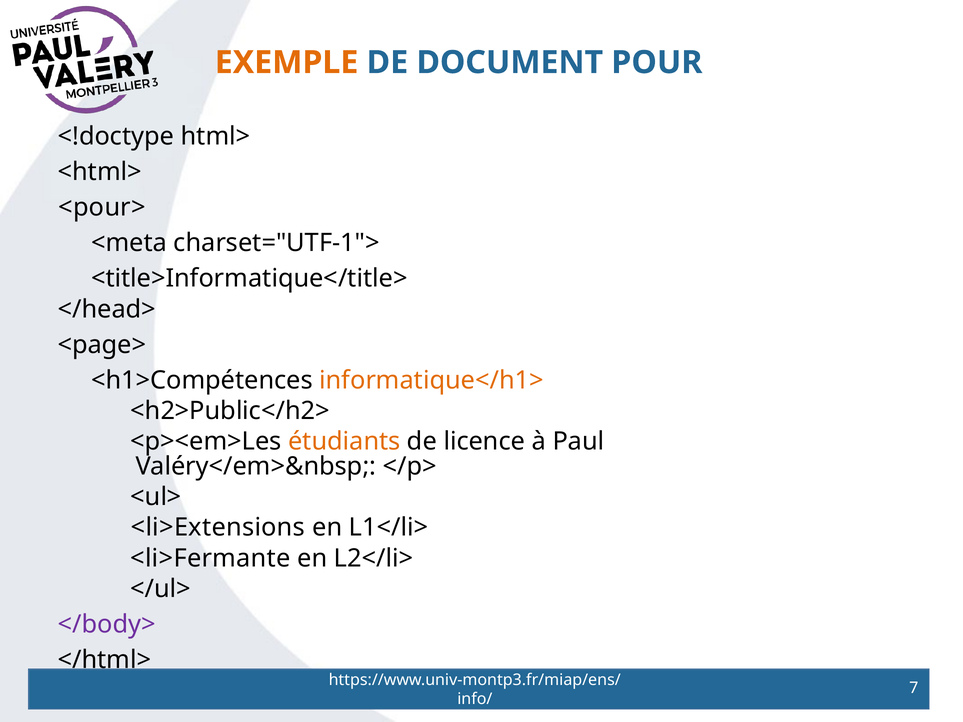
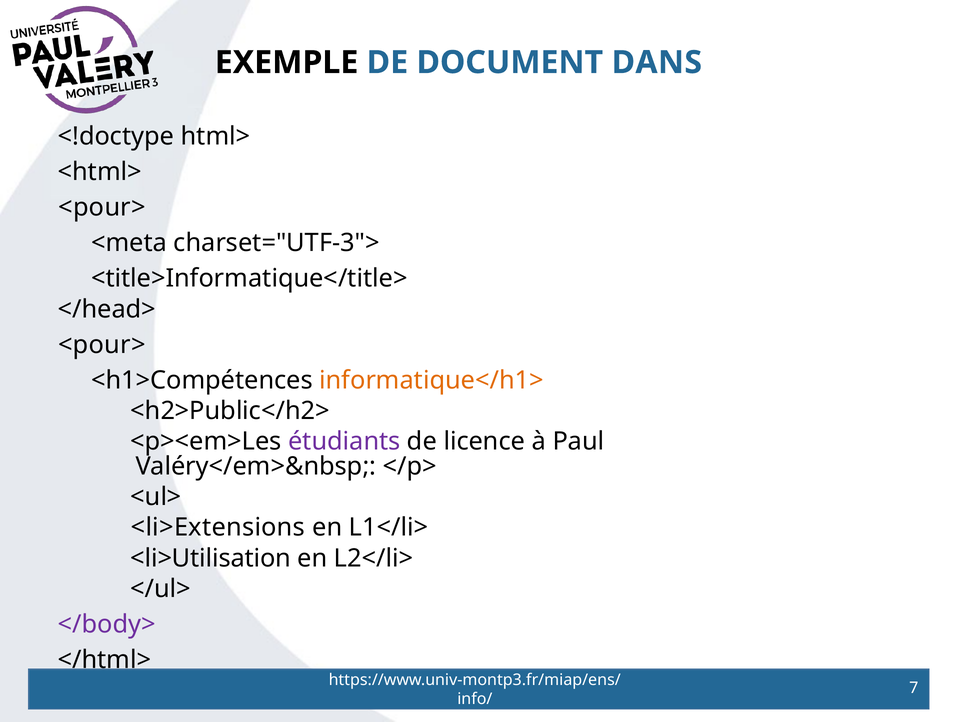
EXEMPLE colour: orange -> black (287, 63)
POUR: POUR -> DANS (657, 63)
charset="UTF-1">: charset="UTF-1"> -> charset="UTF-3"> (277, 243)
<page>: <page> -> <pour> (102, 345)
étudiants colour: orange -> purple (344, 442)
<li>Fermante: <li>Fermante -> <li>Utilisation (211, 558)
